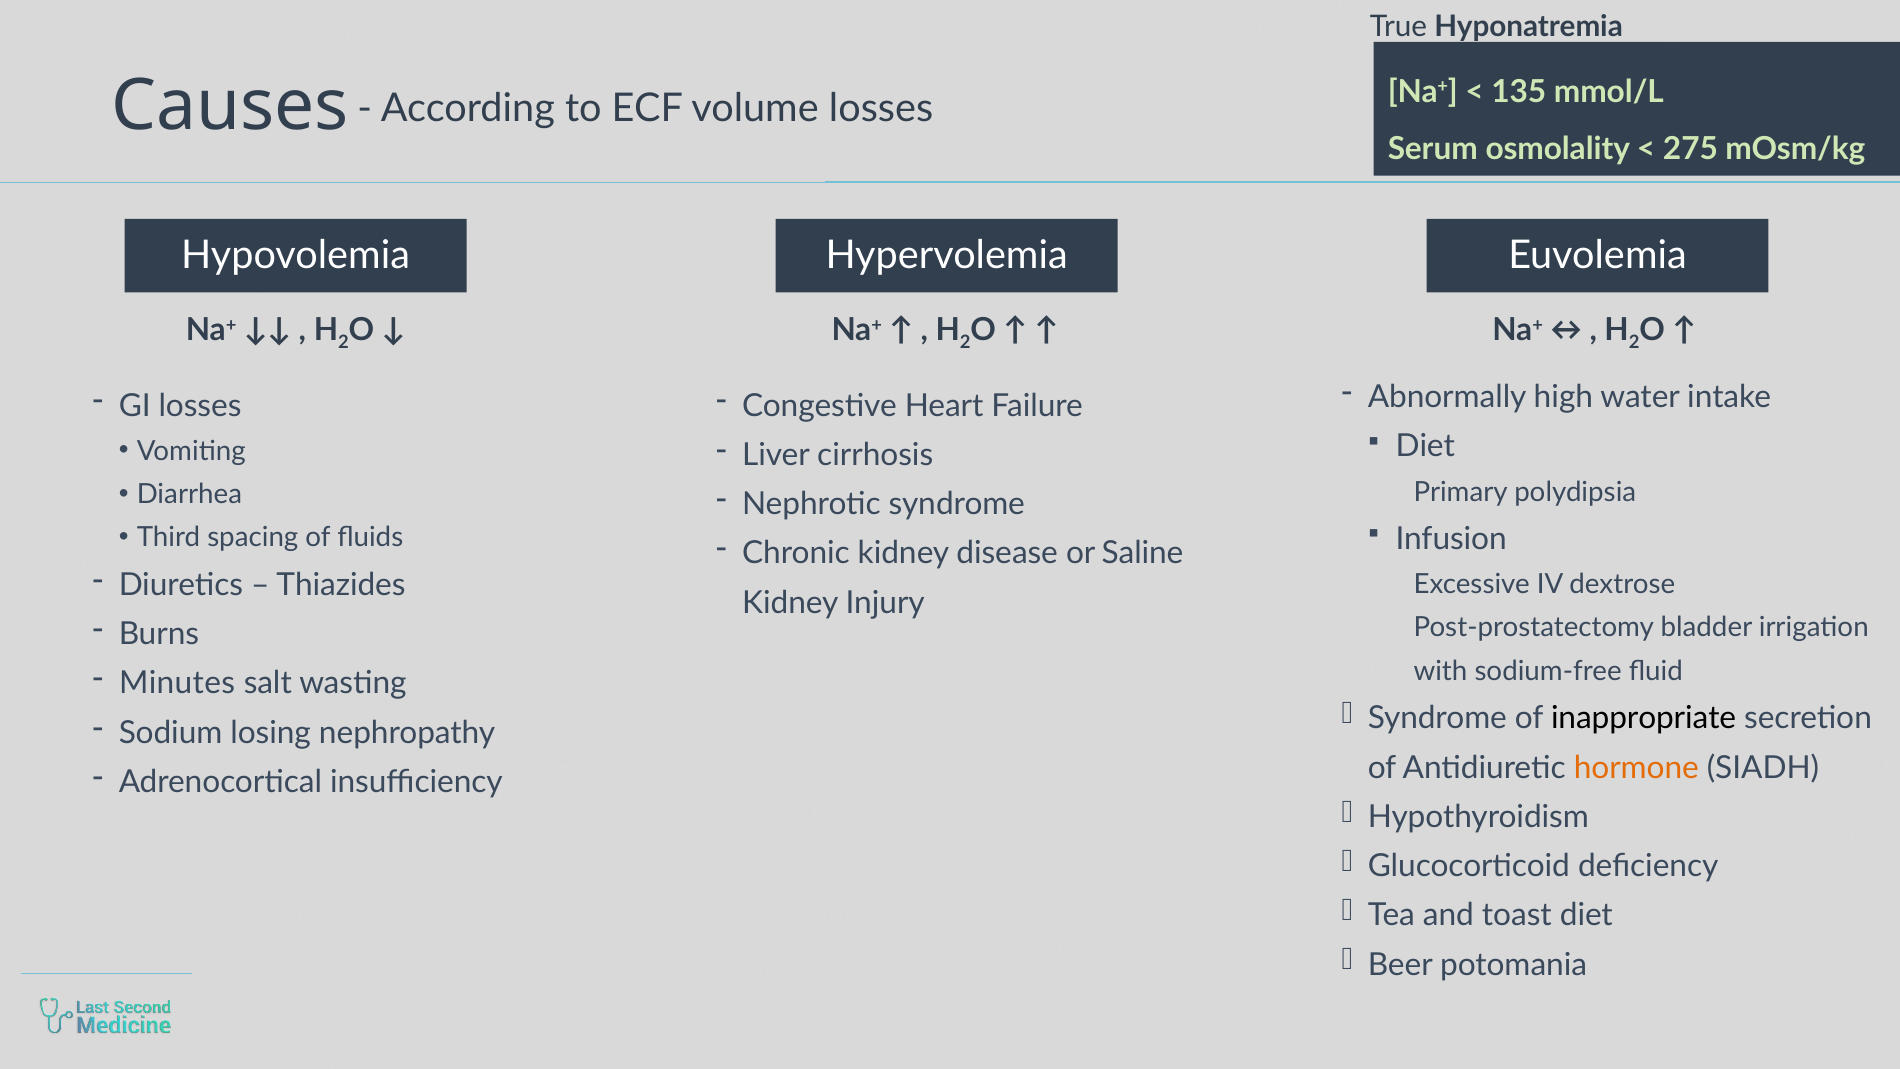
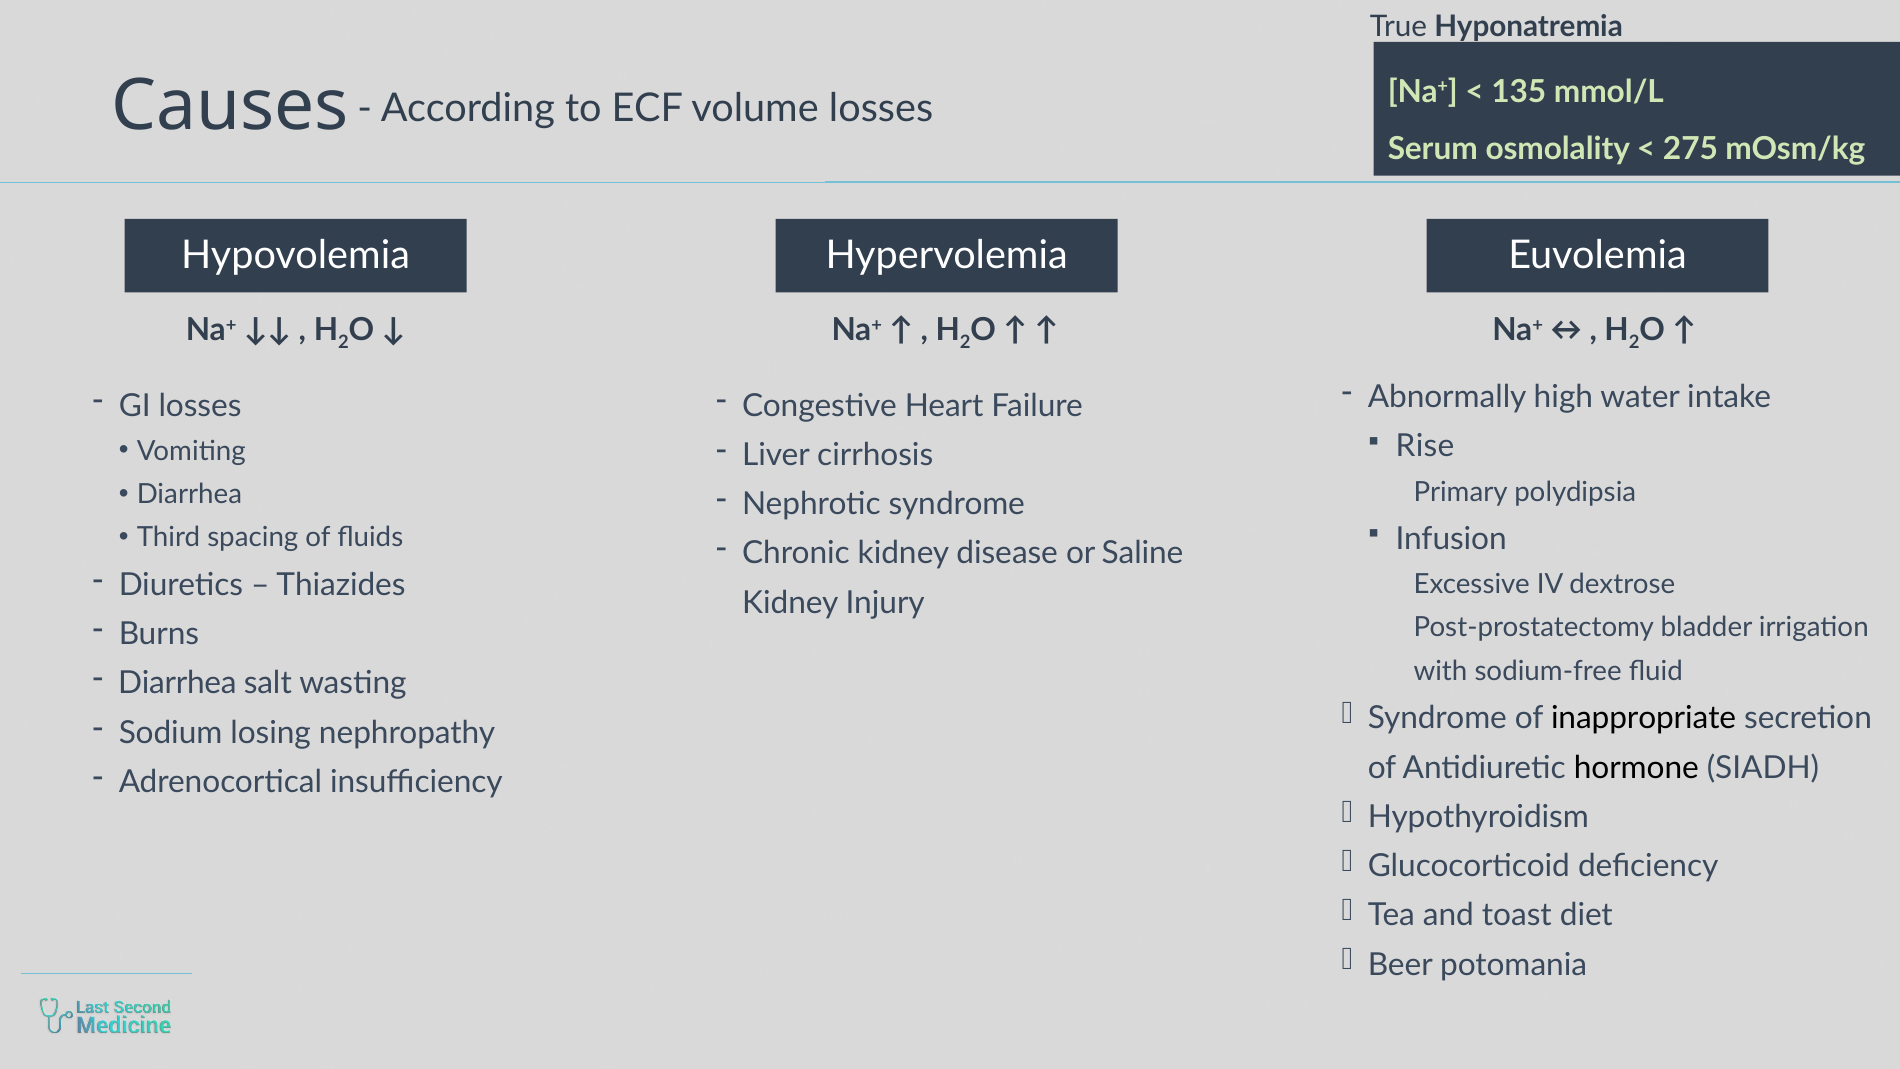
Diet: Diet -> Rise (1425, 446)
Minutes: Minutes -> Diarrhea (177, 683)
hormone colour: orange -> black (1636, 767)
